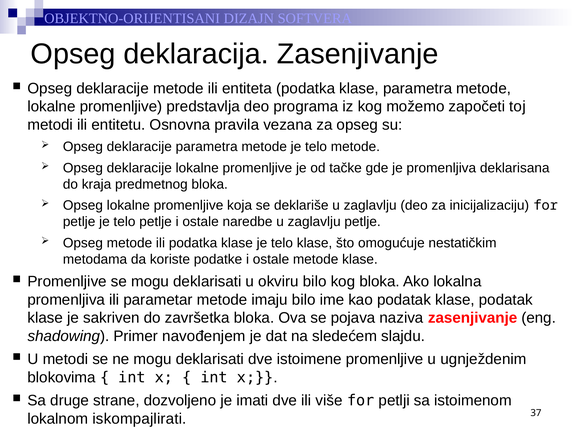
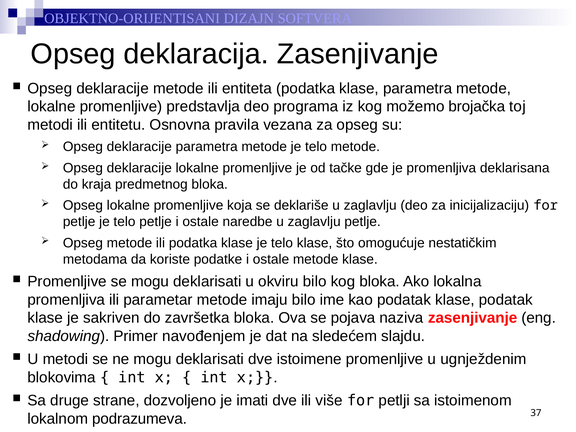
započeti: započeti -> brojačka (477, 107)
iskompajlirati: iskompajlirati -> podrazumeva (140, 419)
